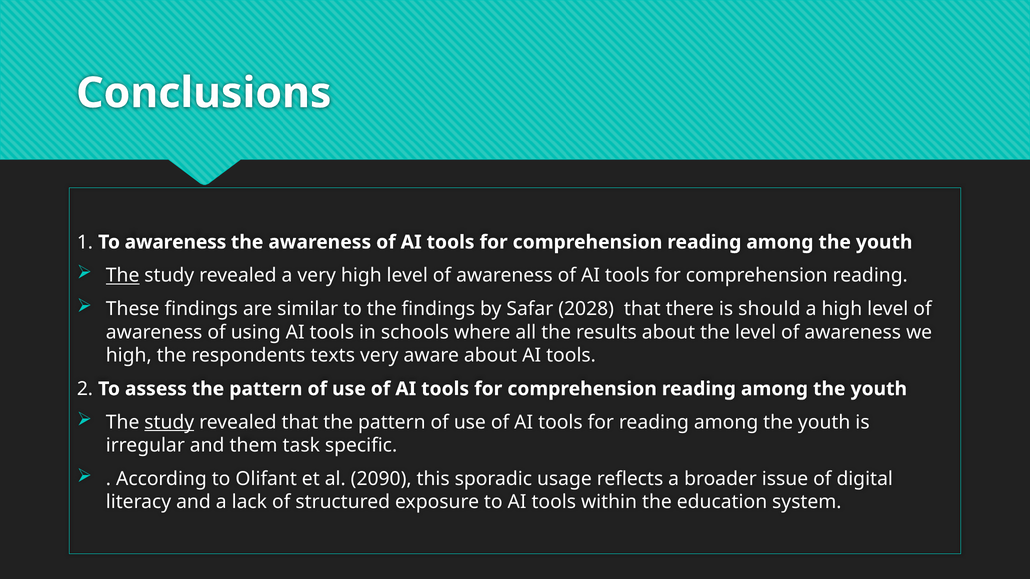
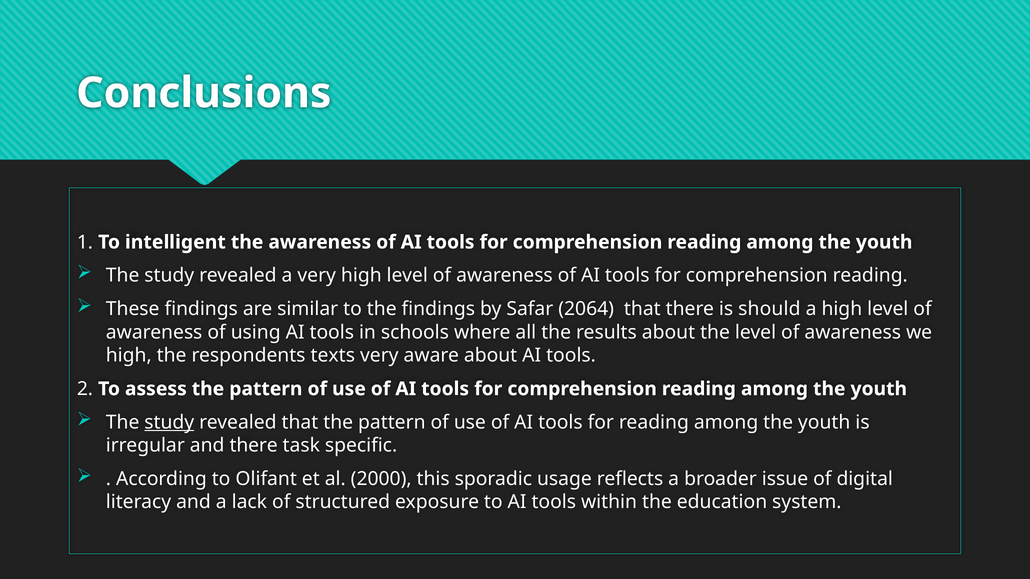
To awareness: awareness -> intelligent (175, 242)
The underline: present -> none (123, 276)
2028: 2028 -> 2064 (586, 309)
and them: them -> there (254, 446)
2090: 2090 -> 2000 (381, 479)
